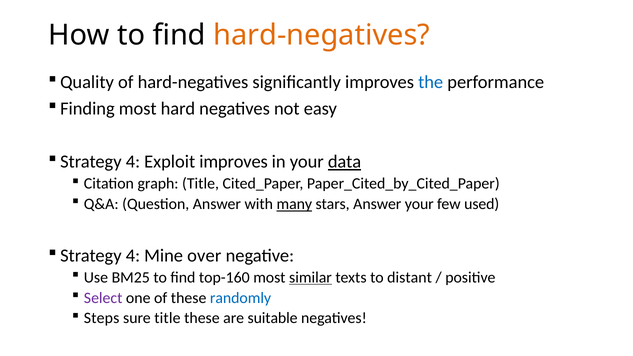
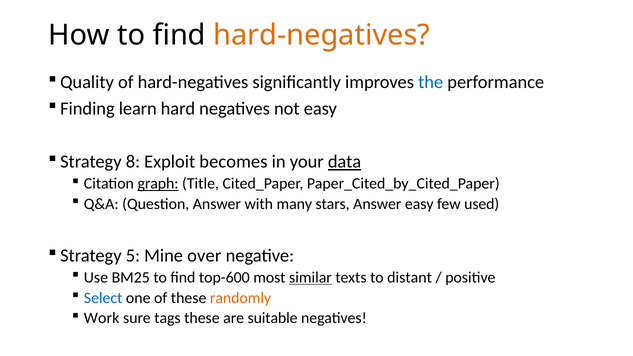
Finding most: most -> learn (138, 109)
4: 4 -> 8 (133, 162)
Exploit improves: improves -> becomes (233, 162)
graph underline: none -> present (158, 184)
many underline: present -> none (294, 204)
Answer your: your -> easy (419, 204)
4: 4 -> 5 (133, 256)
top-160: top-160 -> top-600 (224, 277)
Select colour: purple -> blue (103, 298)
randomly colour: blue -> orange (241, 298)
Steps: Steps -> Work (102, 318)
sure title: title -> tags (168, 318)
